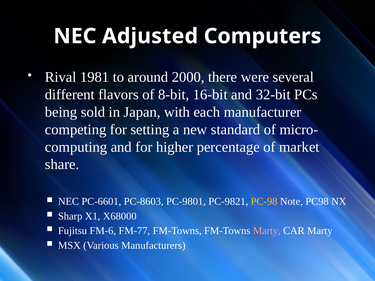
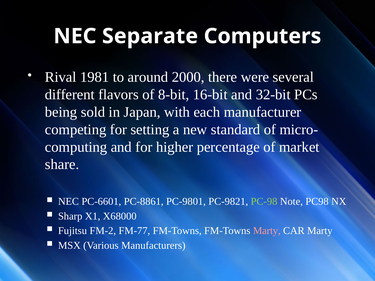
Adjusted: Adjusted -> Separate (150, 36)
PC-8603: PC-8603 -> PC-8861 (144, 202)
PC-98 colour: yellow -> light green (264, 202)
FM-6: FM-6 -> FM-2 (103, 231)
